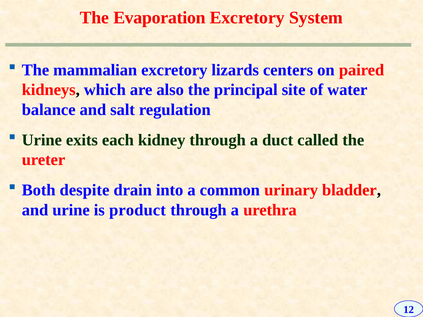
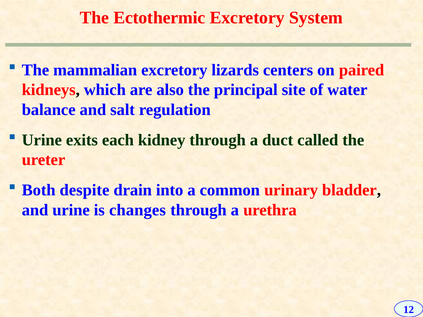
Evaporation: Evaporation -> Ectothermic (159, 18)
product: product -> changes (137, 210)
